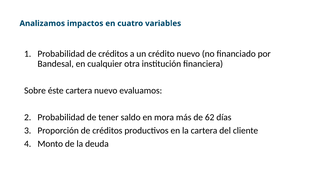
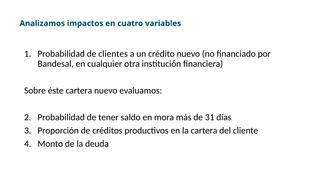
Probabilidad de créditos: créditos -> clientes (113, 54)
62: 62 -> 31 (210, 117)
